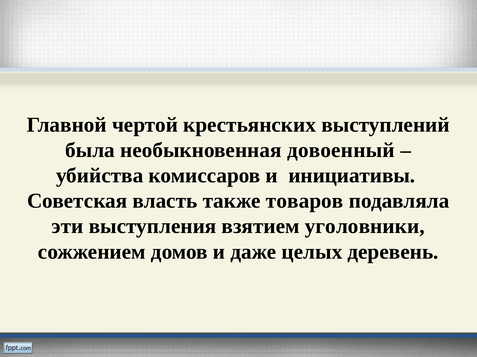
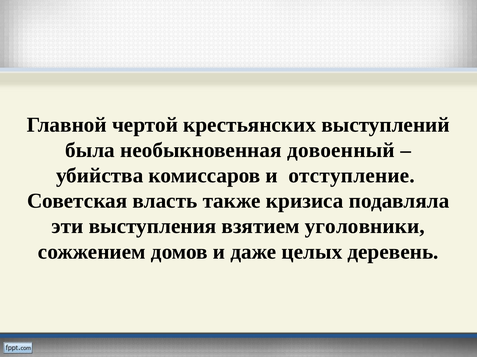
инициативы: инициативы -> отступление (352, 176)
товаров: товаров -> кризиса (305, 201)
